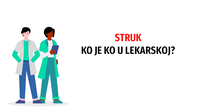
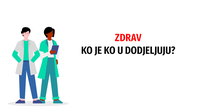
STRUK: STRUK -> ZDRAV (128, 38)
LEKARSKOJ: LEKARSKOJ -> DODJELJUJU (150, 50)
